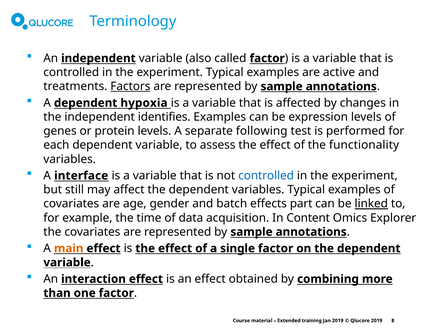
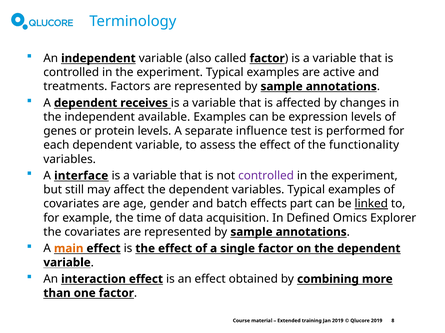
Factors underline: present -> none (130, 87)
hypoxia: hypoxia -> receives (144, 103)
identifies: identifies -> available (164, 117)
following: following -> influence (262, 131)
controlled colour: blue -> purple (266, 176)
Content: Content -> Defined (308, 218)
